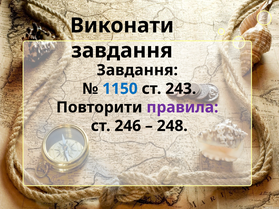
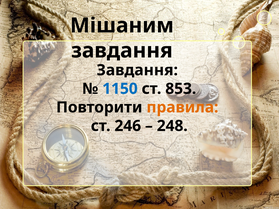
Виконати: Виконати -> Мішаним (122, 26)
243: 243 -> 853 (181, 89)
правила colour: purple -> orange (182, 107)
